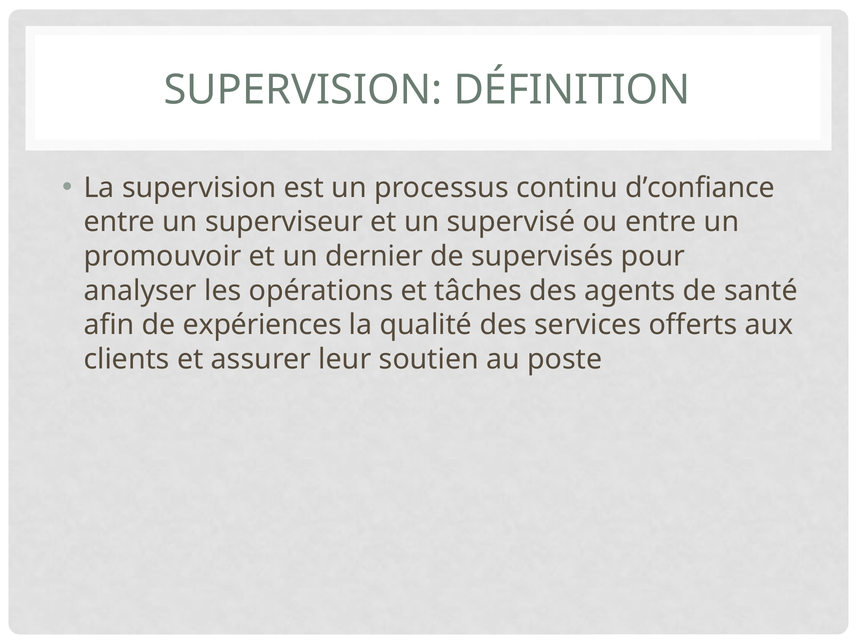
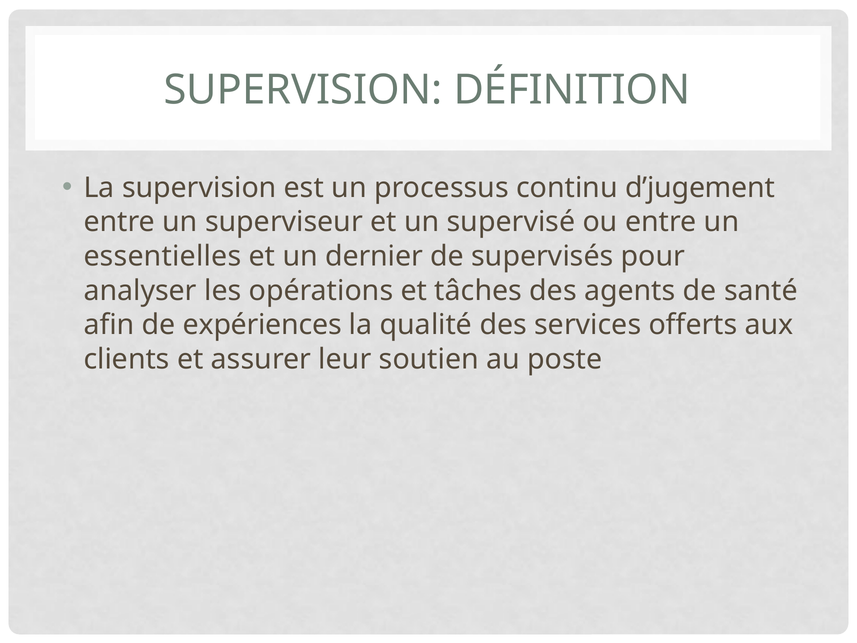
d’confiance: d’confiance -> d’jugement (700, 188)
promouvoir: promouvoir -> essentielles (162, 256)
